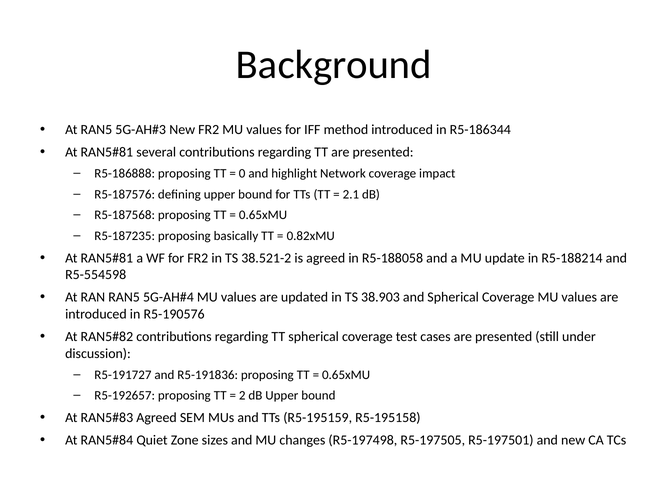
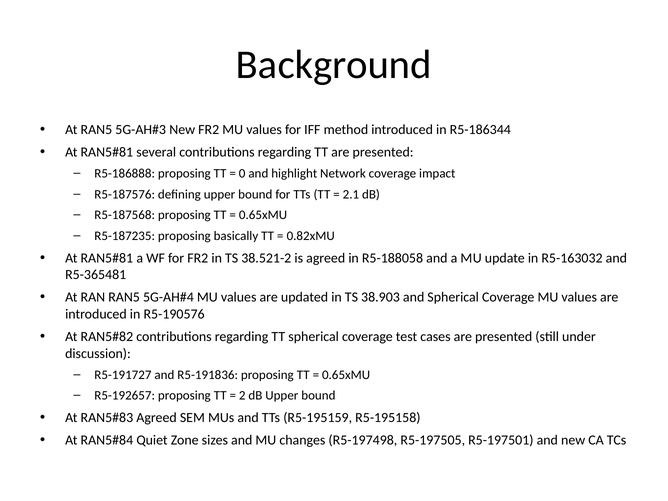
R5-188214: R5-188214 -> R5-163032 (572, 258)
R5-554598: R5-554598 -> R5-365481 (96, 275)
